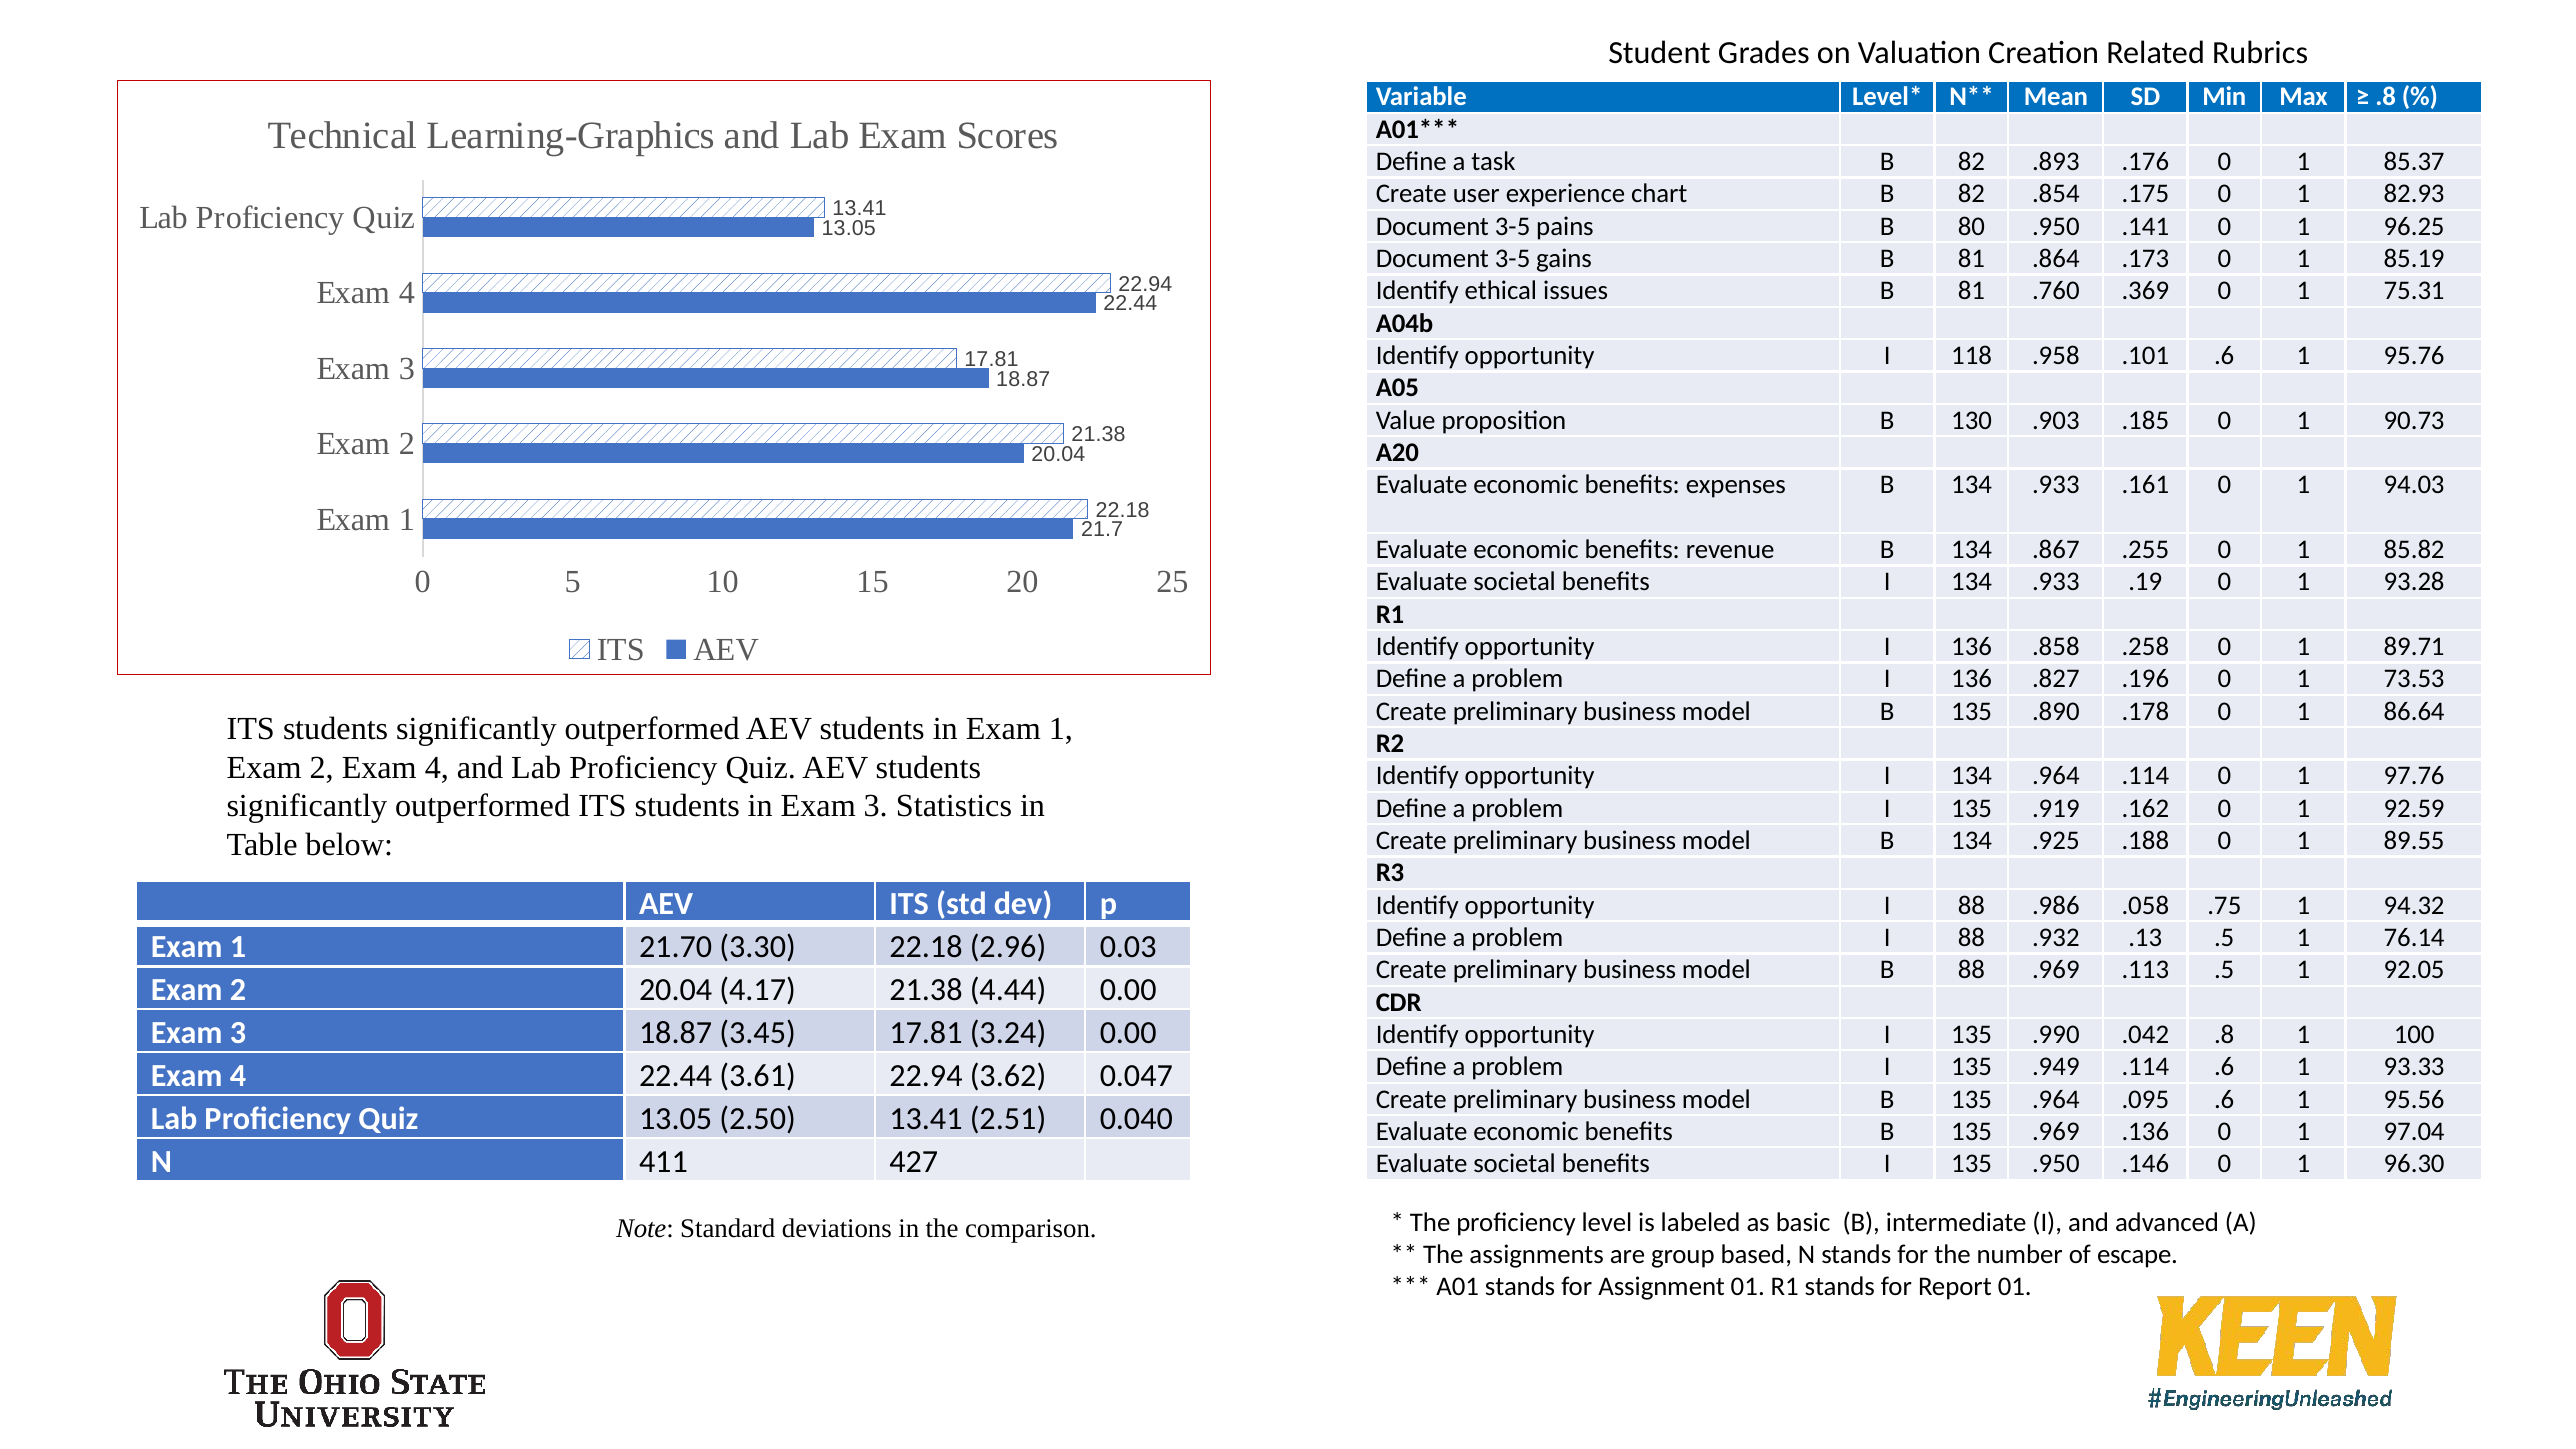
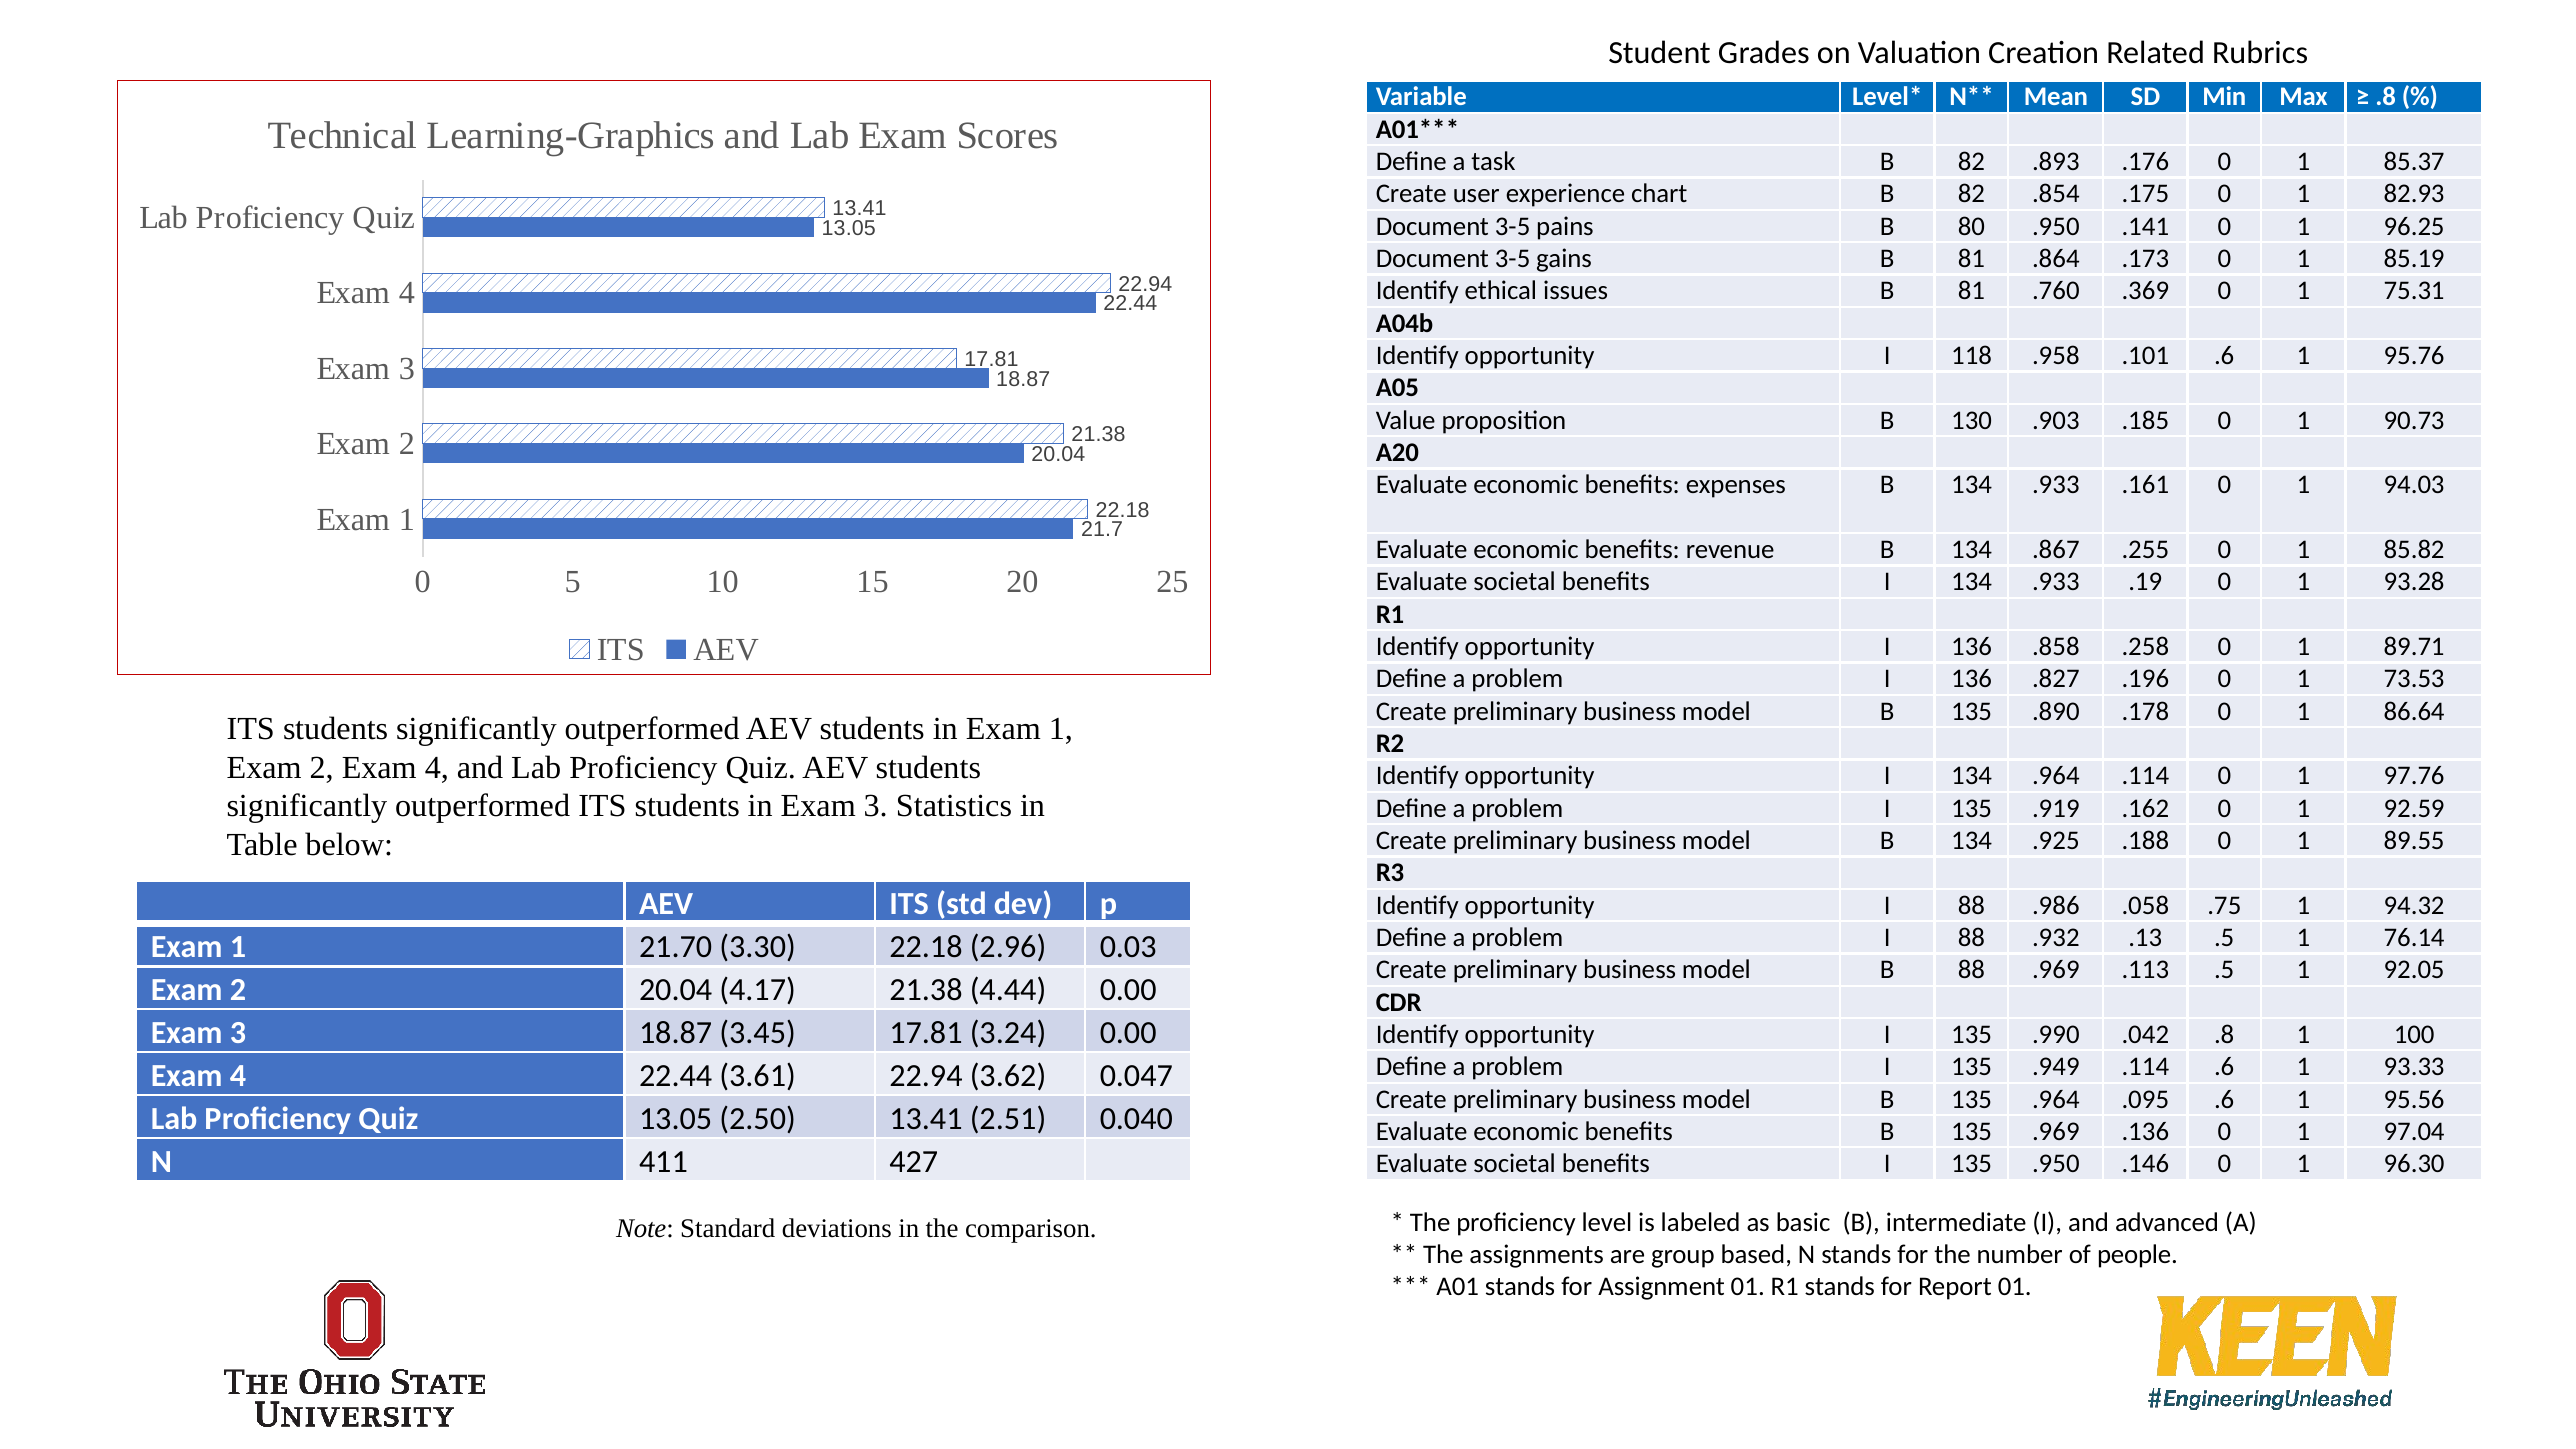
escape: escape -> people (2137, 1254)
